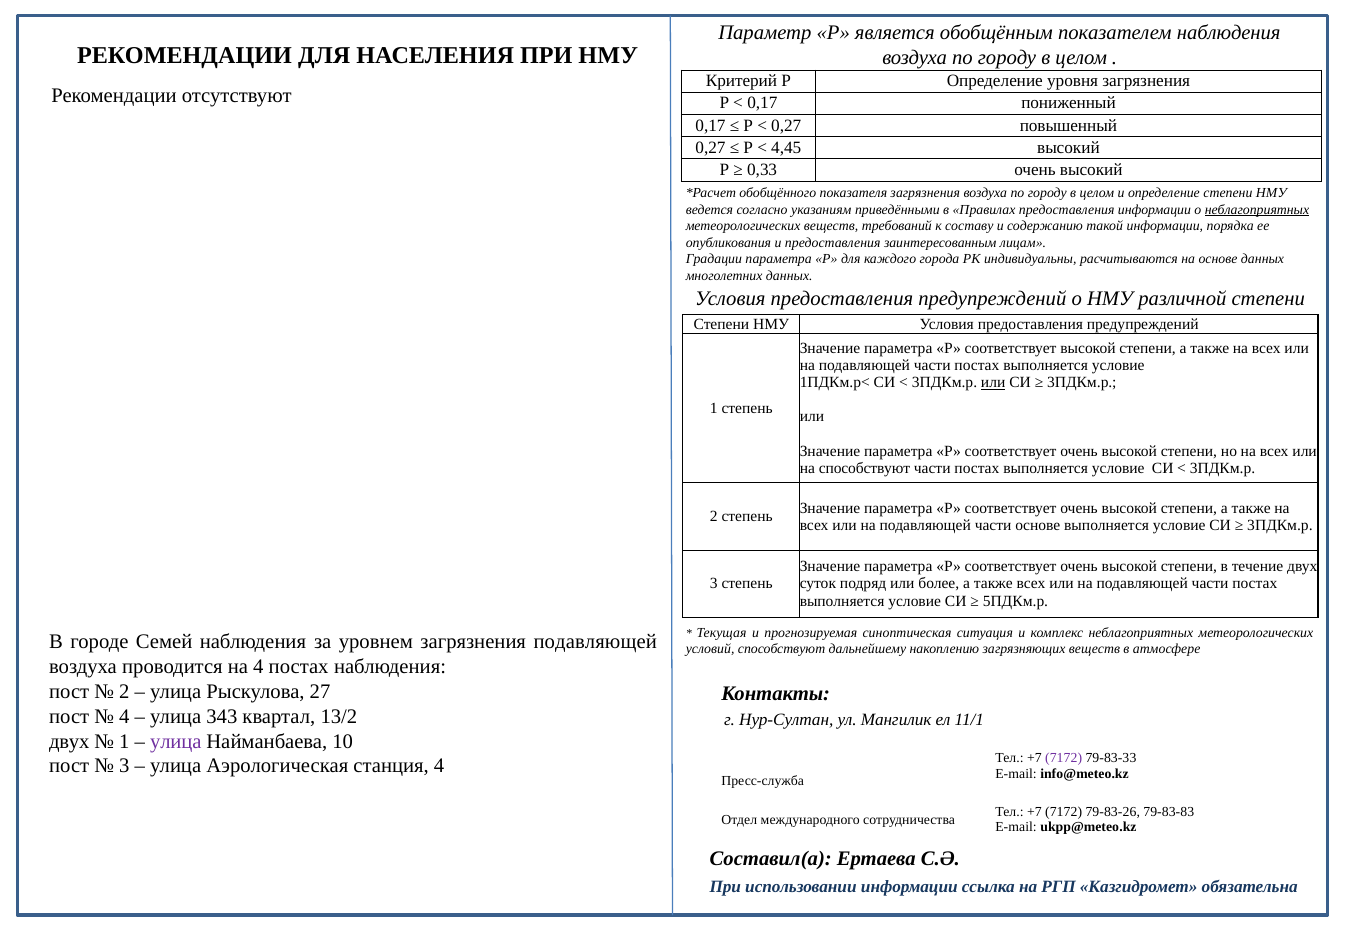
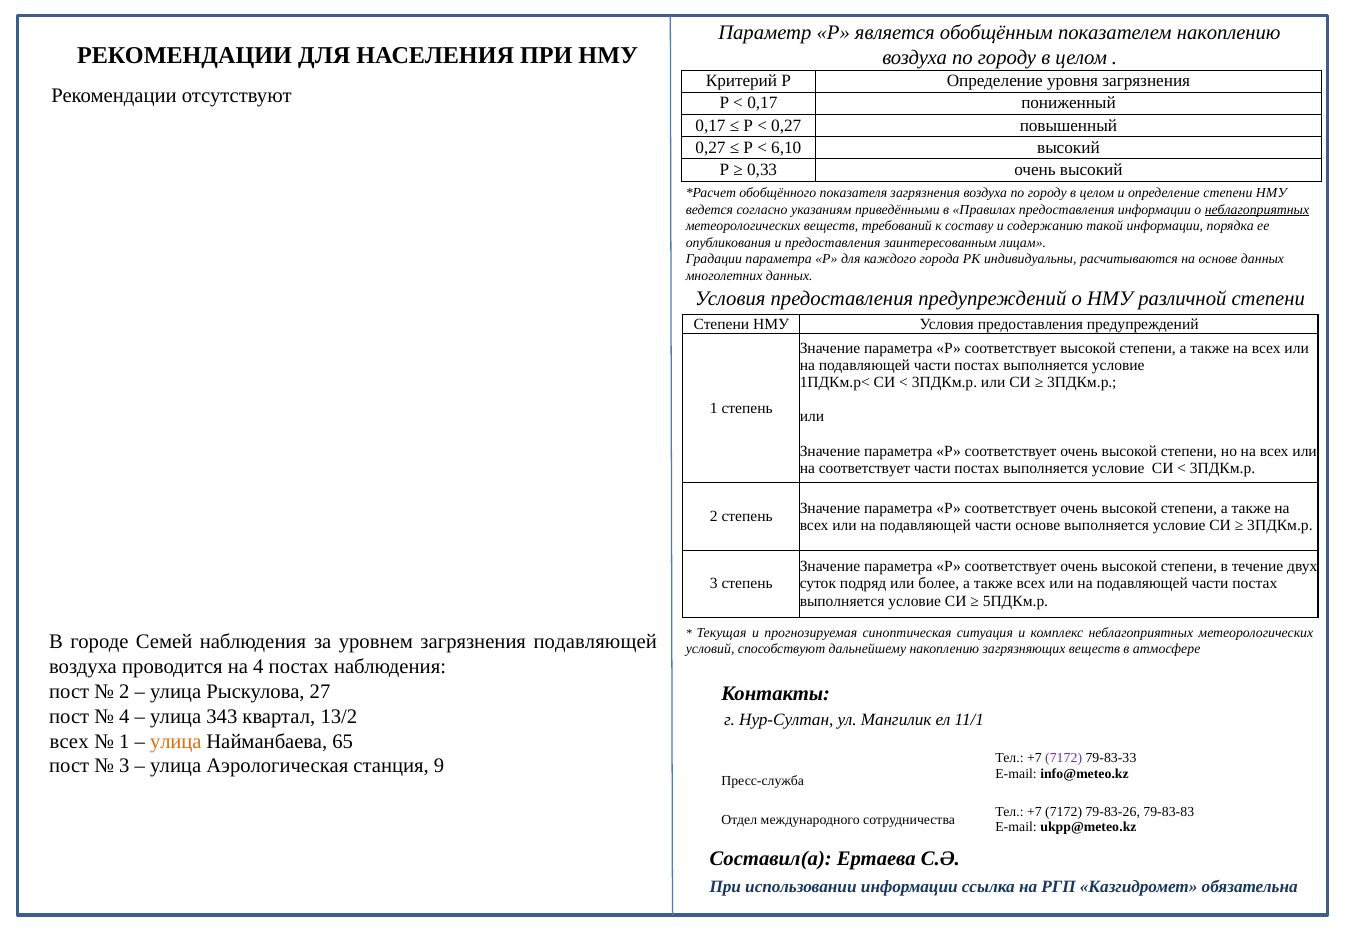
показателем наблюдения: наблюдения -> накоплению (1229, 32)
4,45: 4,45 -> 6,10 (786, 148)
или underline: present -> none (993, 382)
на способствуют: способствуют -> соответствует (864, 468)
двух: двух -> всех (69, 741)
улица colour: purple -> orange (176, 741)
10: 10 -> 65 (343, 741)
станция 4: 4 -> 9 (439, 766)
